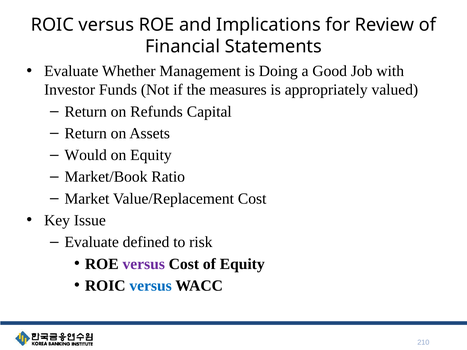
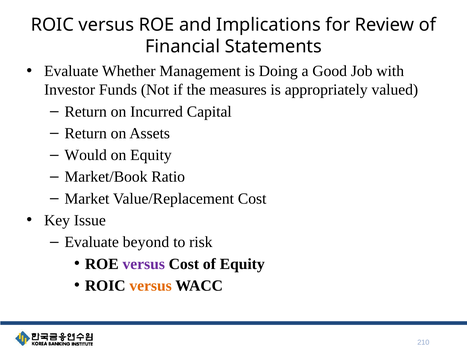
Refunds: Refunds -> Incurred (157, 112)
defined: defined -> beyond (146, 242)
versus colour: blue -> orange (151, 286)
